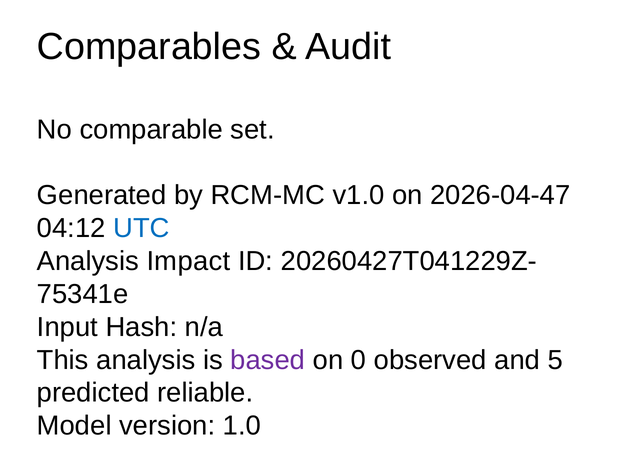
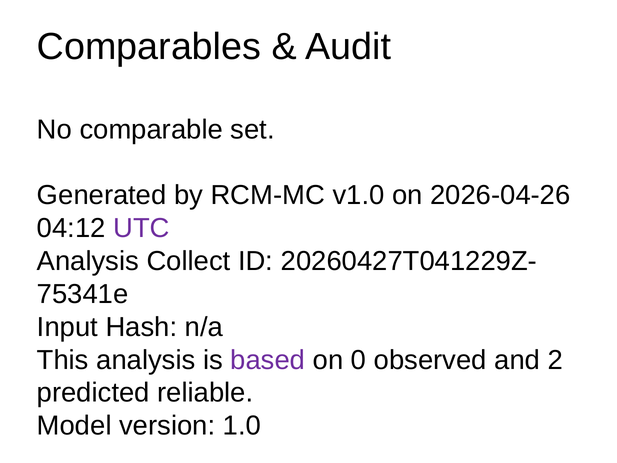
2026-04-47: 2026-04-47 -> 2026-04-26 (500, 195)
UTC colour: blue -> purple (141, 228)
Impact: Impact -> Collect (189, 261)
5: 5 -> 2 (555, 360)
